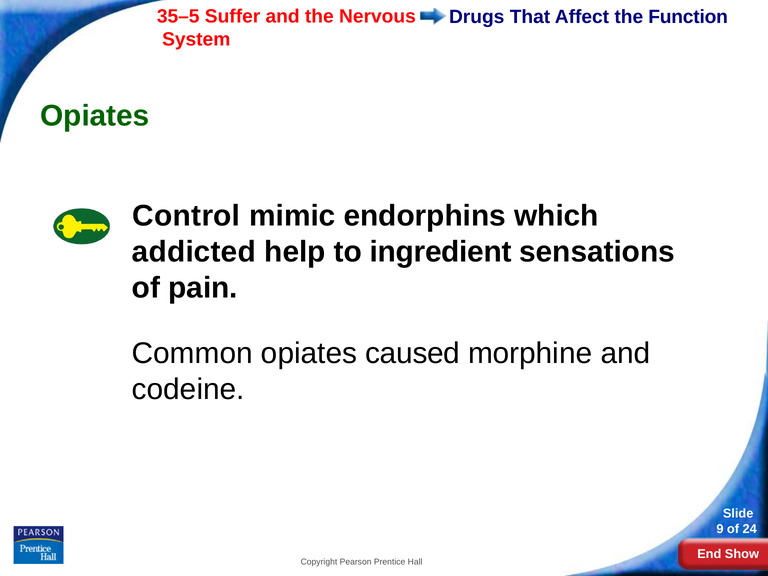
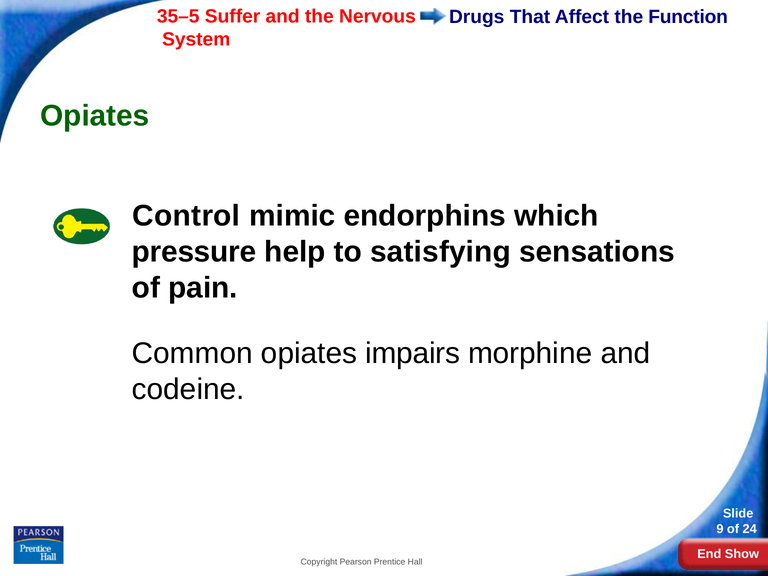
addicted: addicted -> pressure (194, 252)
ingredient: ingredient -> satisfying (441, 252)
caused: caused -> impairs (413, 353)
